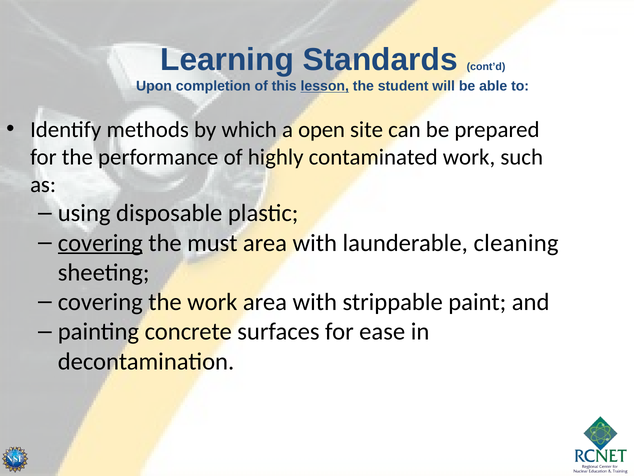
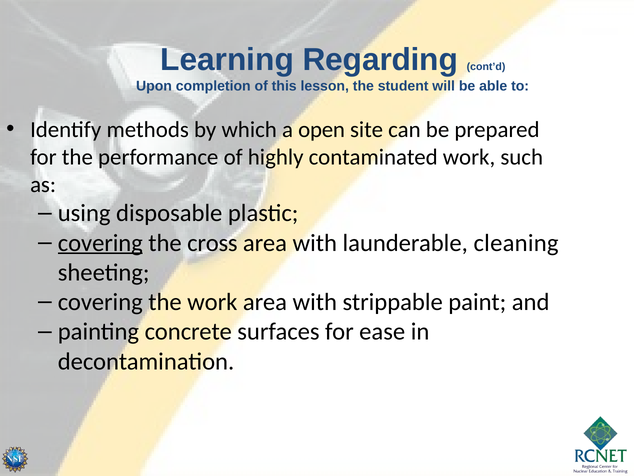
Standards: Standards -> Regarding (380, 60)
lesson underline: present -> none (325, 86)
must: must -> cross (212, 243)
